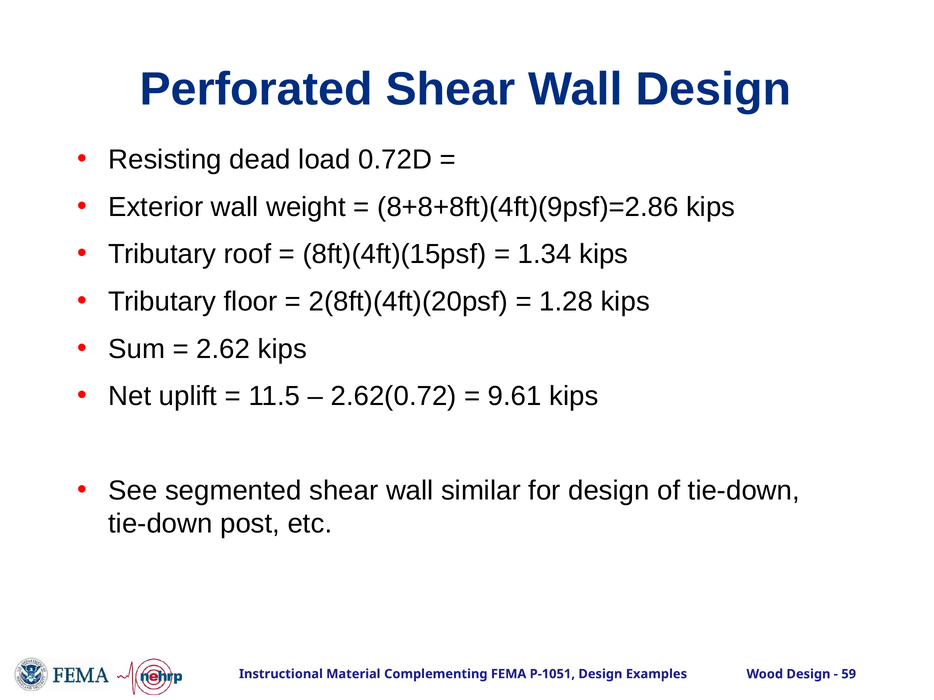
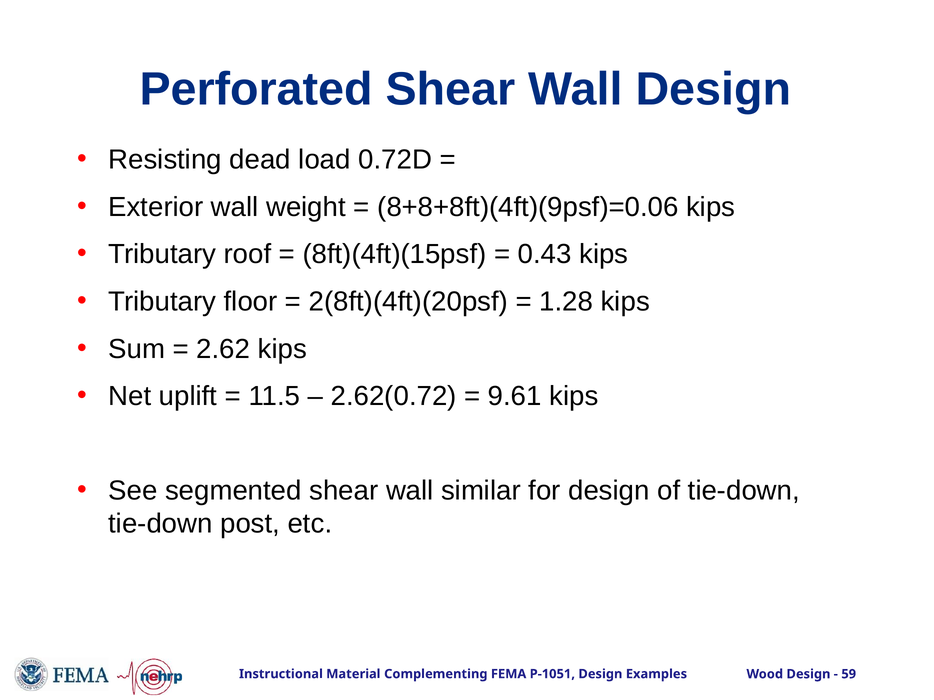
8+8+8ft)(4ft)(9psf)=2.86: 8+8+8ft)(4ft)(9psf)=2.86 -> 8+8+8ft)(4ft)(9psf)=0.06 (528, 207)
1.34: 1.34 -> 0.43 (545, 255)
